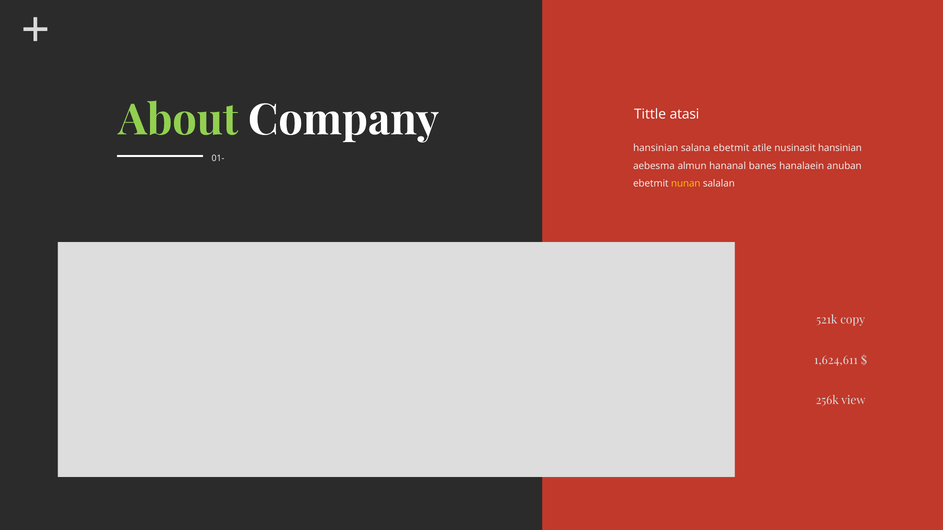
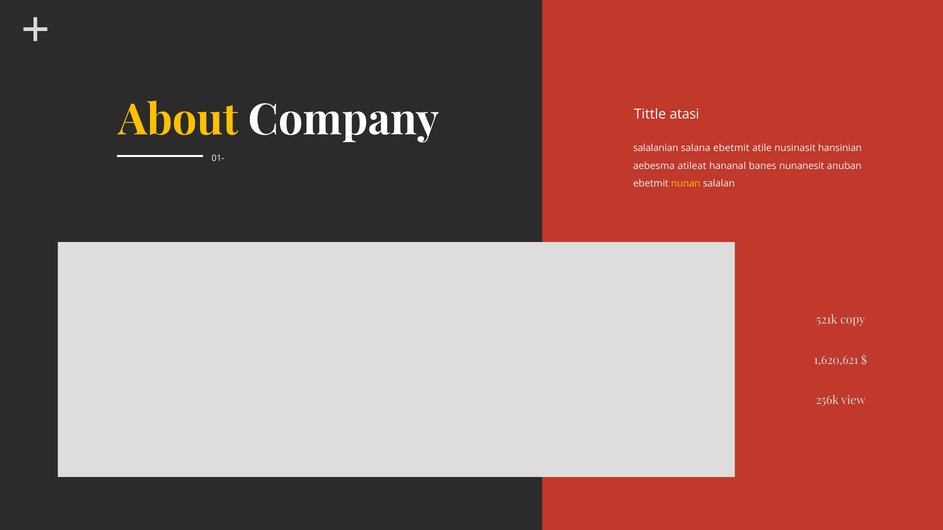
About colour: light green -> yellow (178, 120)
hansinian: hansinian -> salalanian (656, 148)
almun: almun -> atileat (692, 166)
hanalaein: hanalaein -> nunanesit (802, 166)
1,624,611: 1,624,611 -> 1,620,621 (836, 361)
